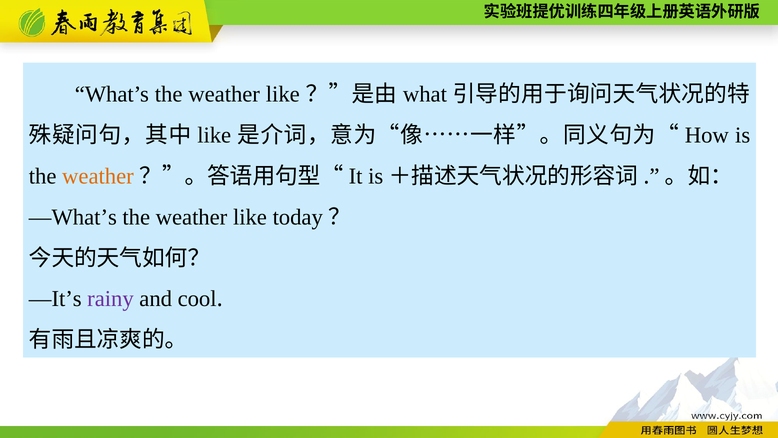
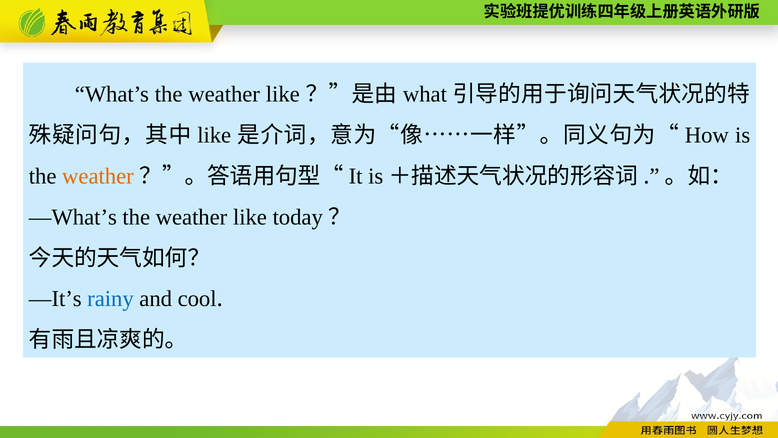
rainy colour: purple -> blue (110, 299)
